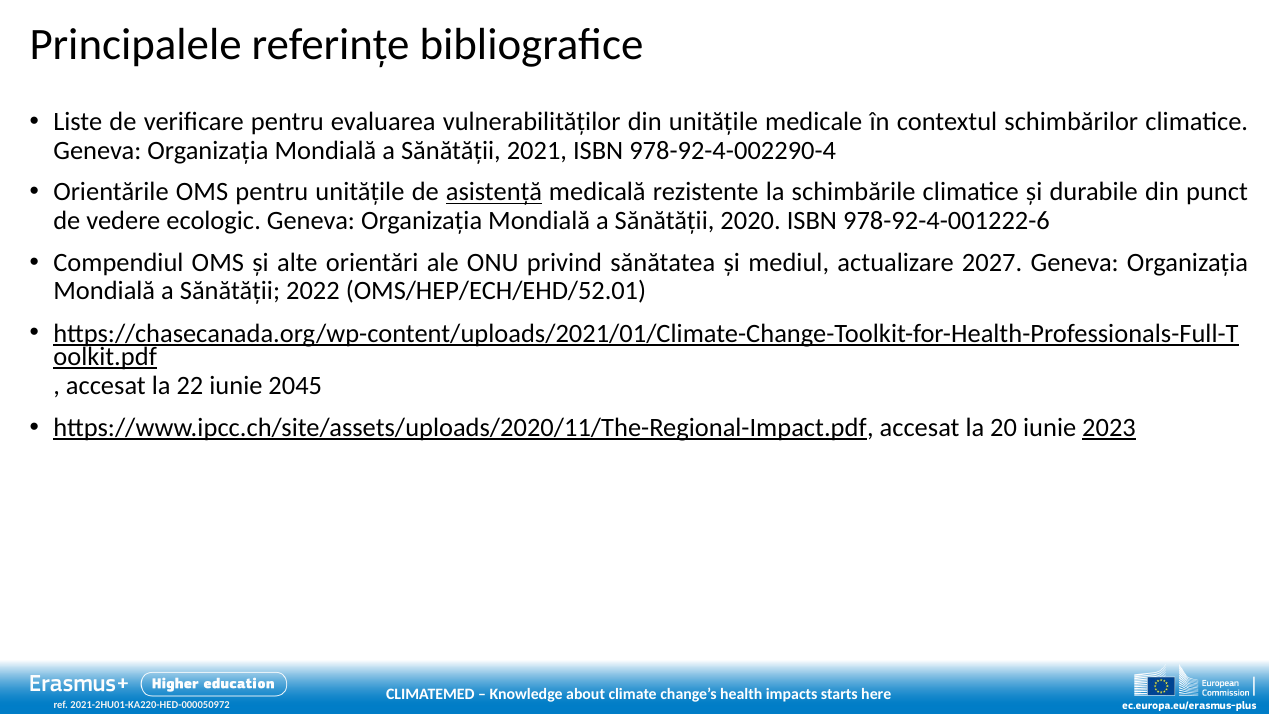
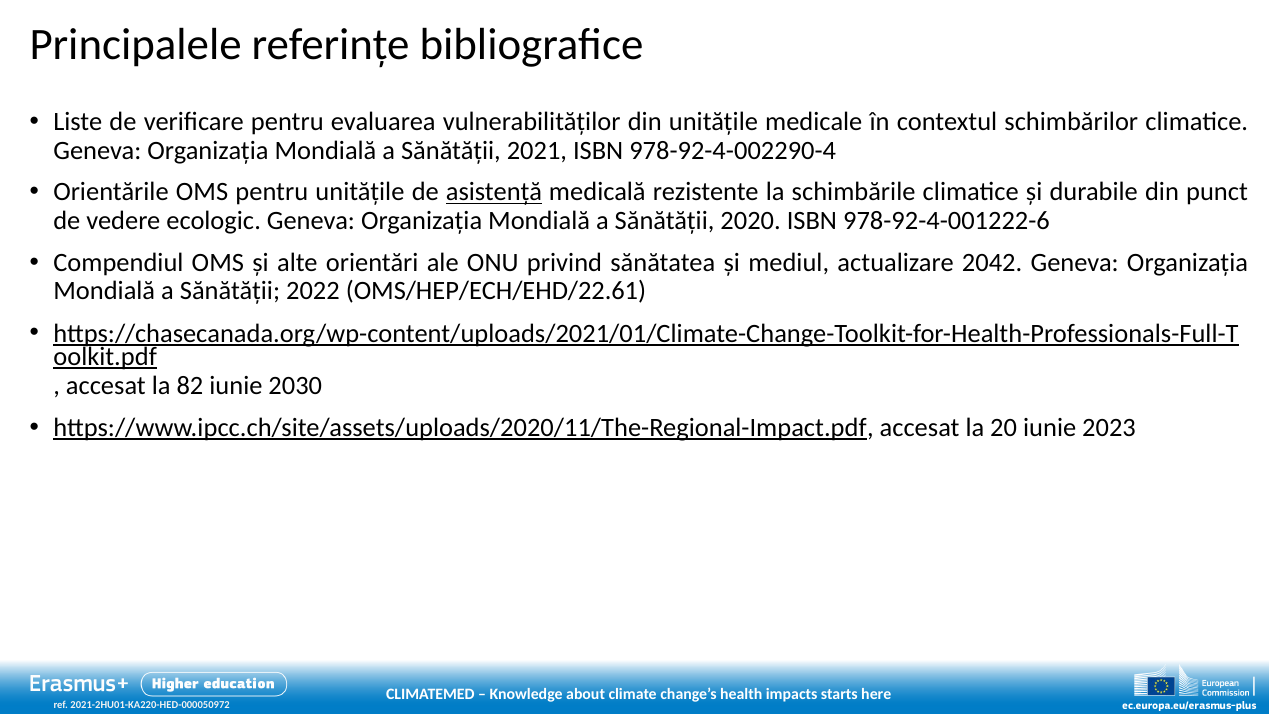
2027: 2027 -> 2042 (992, 262)
OMS/HEP/ECH/EHD/52.01: OMS/HEP/ECH/EHD/52.01 -> OMS/HEP/ECH/EHD/22.61 (496, 291)
22: 22 -> 82 (190, 385)
2045: 2045 -> 2030 (295, 385)
2023 underline: present -> none (1109, 428)
